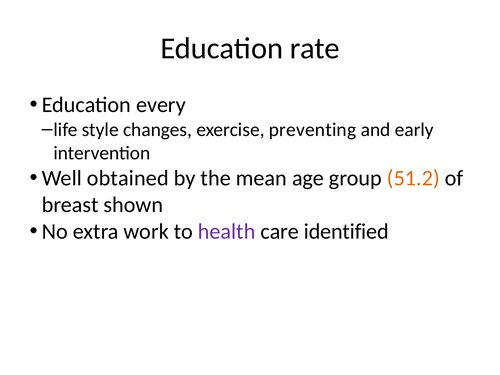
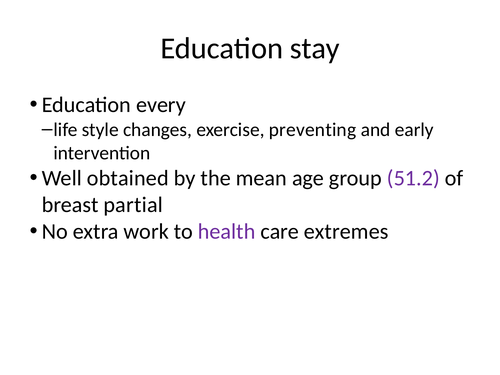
rate: rate -> stay (315, 48)
51.2 colour: orange -> purple (413, 178)
shown: shown -> partial (133, 205)
identified: identified -> extremes (346, 232)
